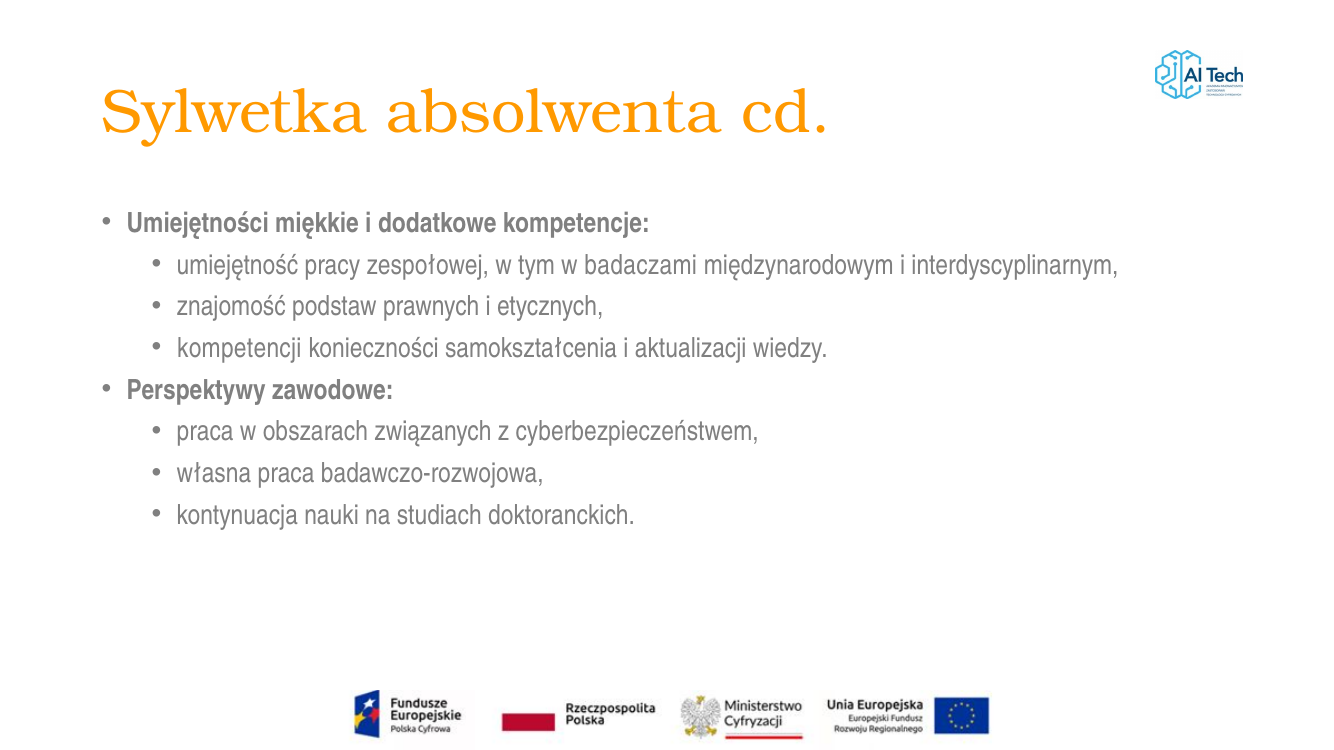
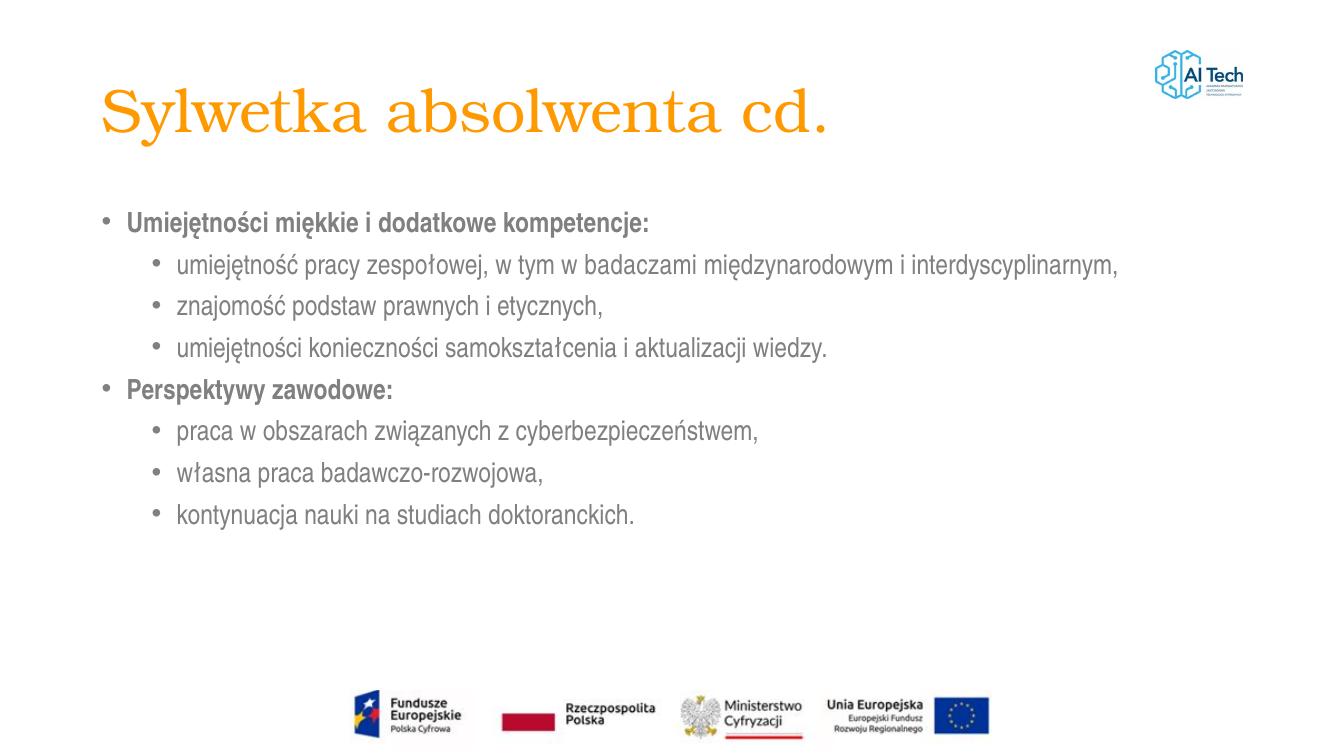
kompetencji: kompetencji -> umiejętności (240, 349)
